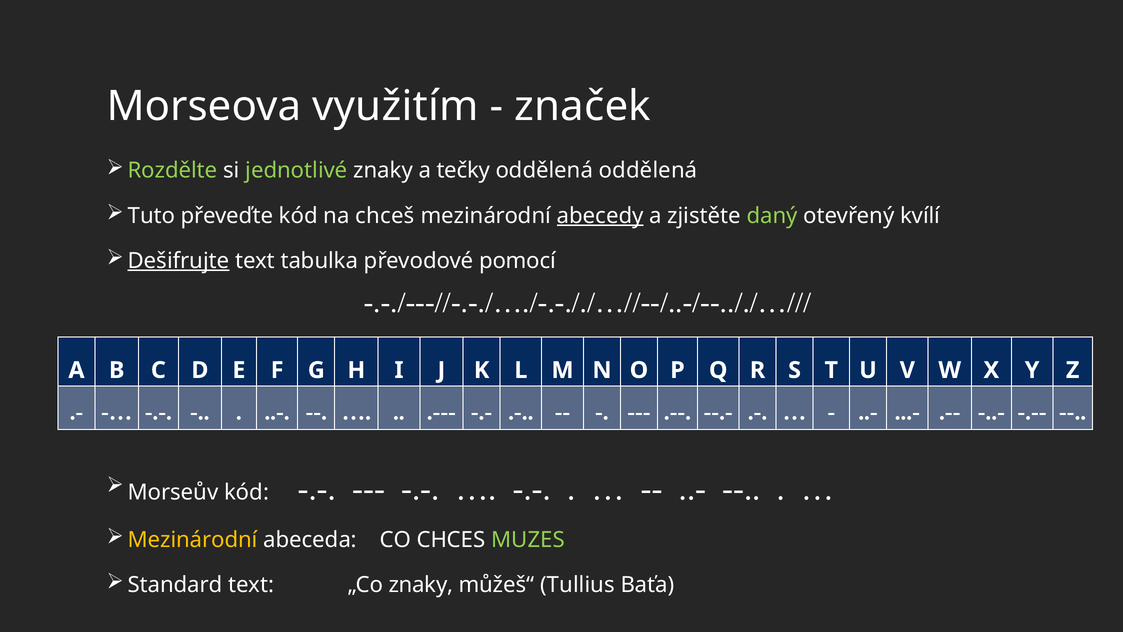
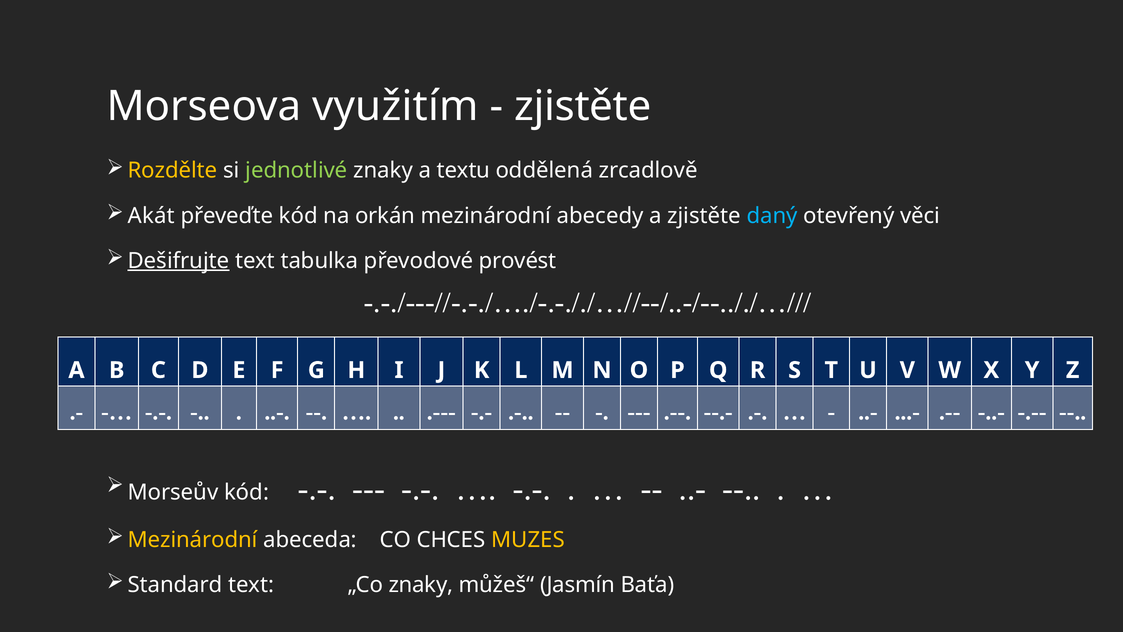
značek: značek -> zjistěte (583, 106)
Rozdělte colour: light green -> yellow (173, 171)
tečky: tečky -> textu (463, 171)
oddělená oddělená: oddělená -> zrcadlově (648, 171)
Tuto: Tuto -> Akát (151, 216)
chceš: chceš -> orkán (385, 216)
abecedy underline: present -> none (600, 216)
daný colour: light green -> light blue (772, 216)
kvílí: kvílí -> věci (920, 216)
pomocí: pomocí -> provést (518, 261)
MUZES colour: light green -> yellow (528, 540)
Tullius: Tullius -> Jasmín (578, 585)
